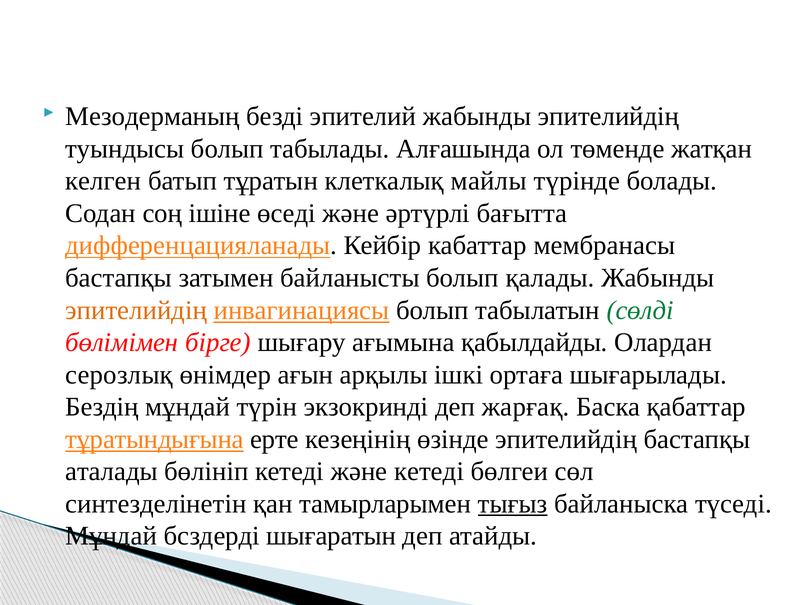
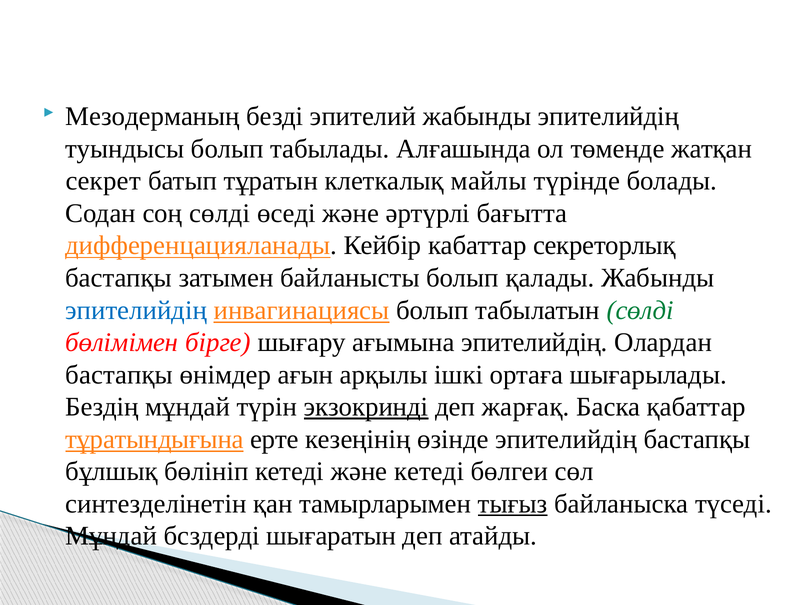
келген: келген -> секрет (103, 181)
соң ішіне: ішіне -> сөлді (220, 213)
мембранасы: мембранасы -> секреторлық (604, 245)
эпителийдің colour: orange -> blue (136, 310)
ағымына қабылдайды: қабылдайды -> эпителийдің (535, 342)
серозлық: серозлық -> бастапқы (119, 374)
экзокринді underline: none -> present (366, 407)
аталады: аталады -> бұлшық (111, 471)
